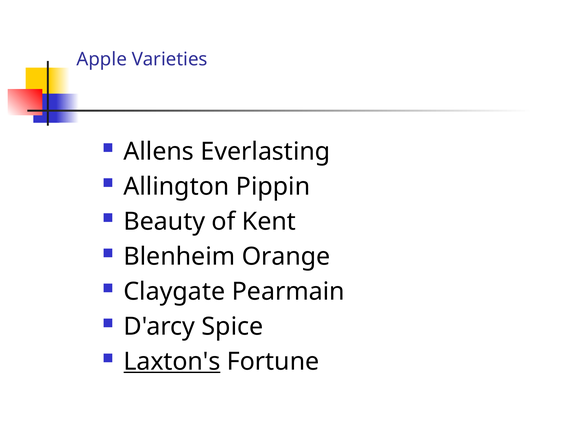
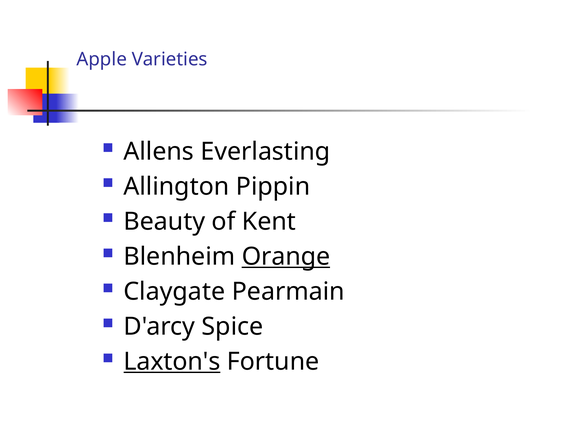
Orange underline: none -> present (286, 257)
